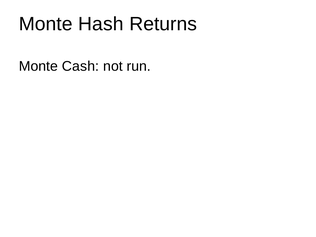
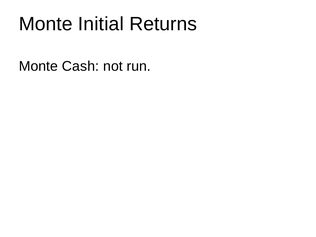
Hash: Hash -> Initial (101, 24)
